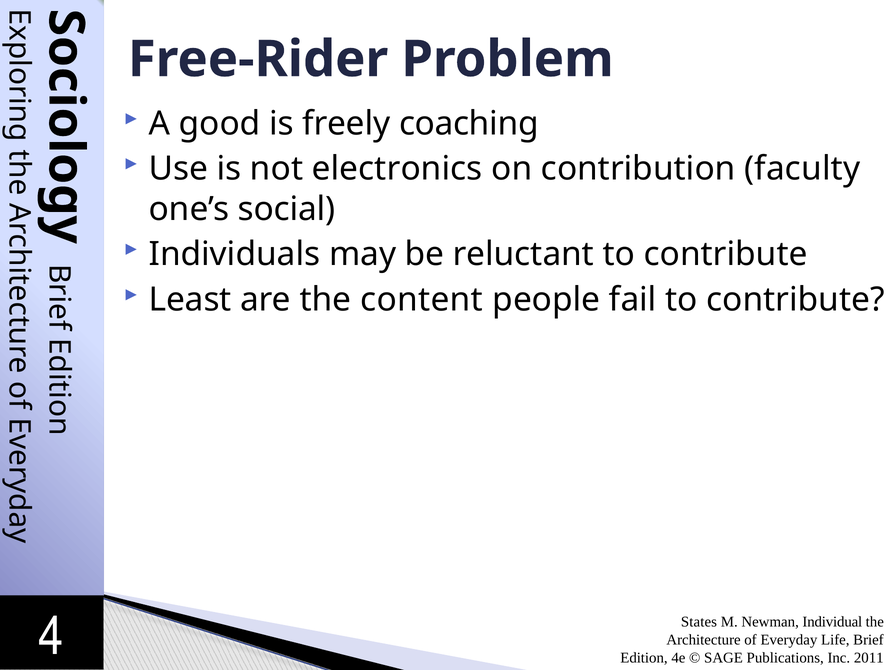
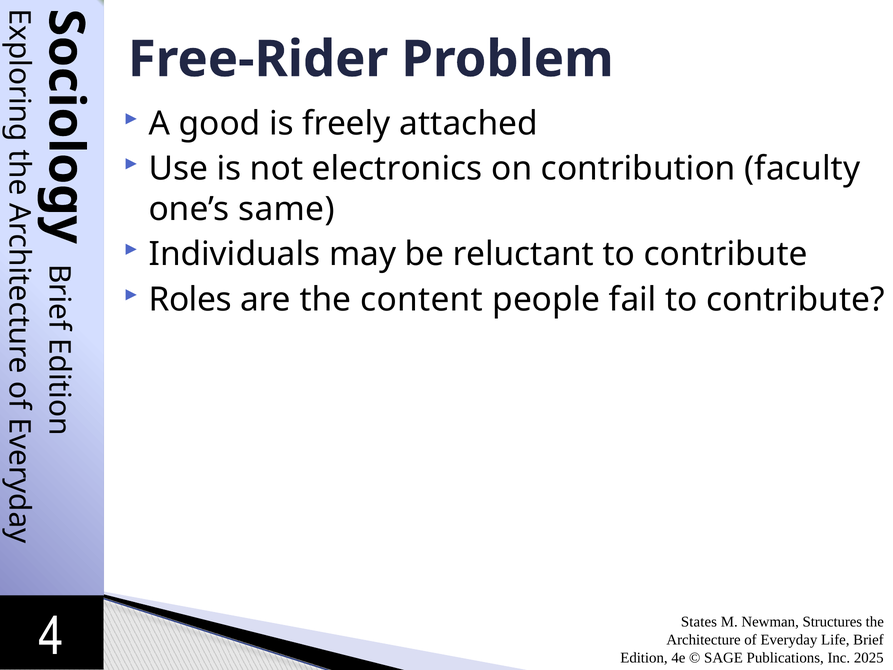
coaching: coaching -> attached (469, 124)
social: social -> same (286, 209)
Least: Least -> Roles (190, 299)
Individual: Individual -> Structures (832, 622)
2011: 2011 -> 2025 (869, 657)
